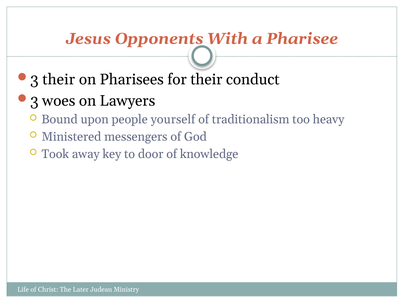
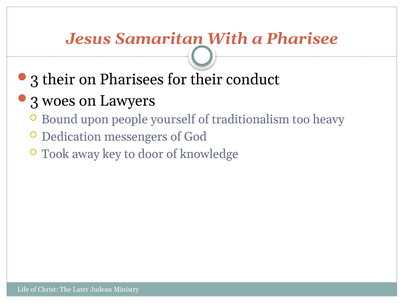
Opponents: Opponents -> Samaritan (159, 39)
Ministered: Ministered -> Dedication (71, 137)
